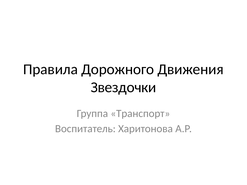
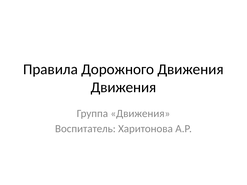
Звездочки: Звездочки -> Движения (123, 88)
Группа Транспорт: Транспорт -> Движения (140, 114)
